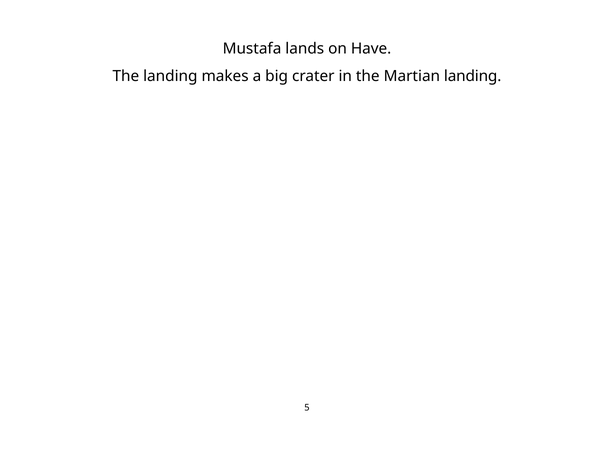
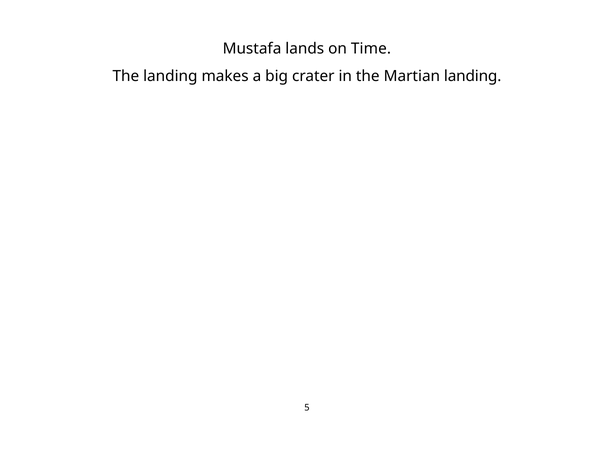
Have: Have -> Time (371, 49)
